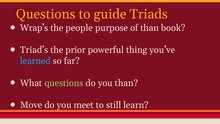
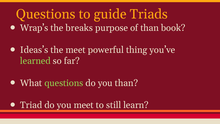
people: people -> breaks (79, 28)
Triad’s: Triad’s -> Ideas’s (34, 50)
the prior: prior -> meet (76, 50)
learned colour: light blue -> light green (35, 61)
Move: Move -> Triad (31, 105)
